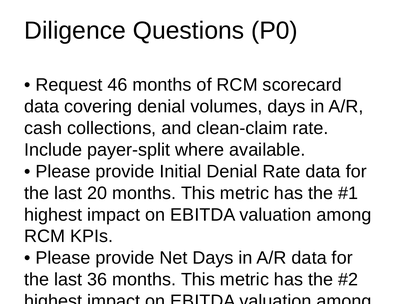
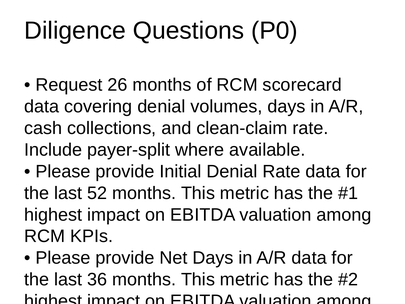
46: 46 -> 26 (118, 85)
20: 20 -> 52 (97, 193)
